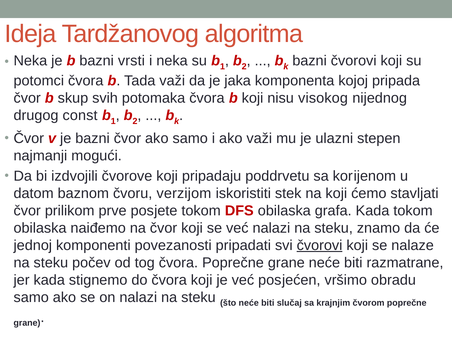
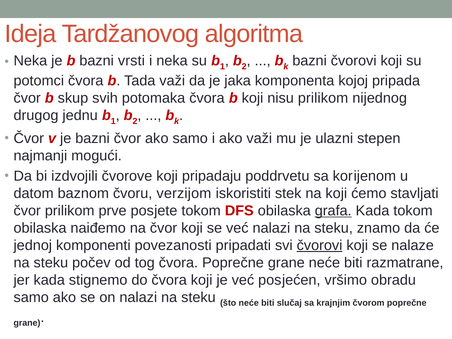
nisu visokog: visokog -> prilikom (323, 98)
const: const -> jednu (80, 115)
grafa underline: none -> present (333, 211)
